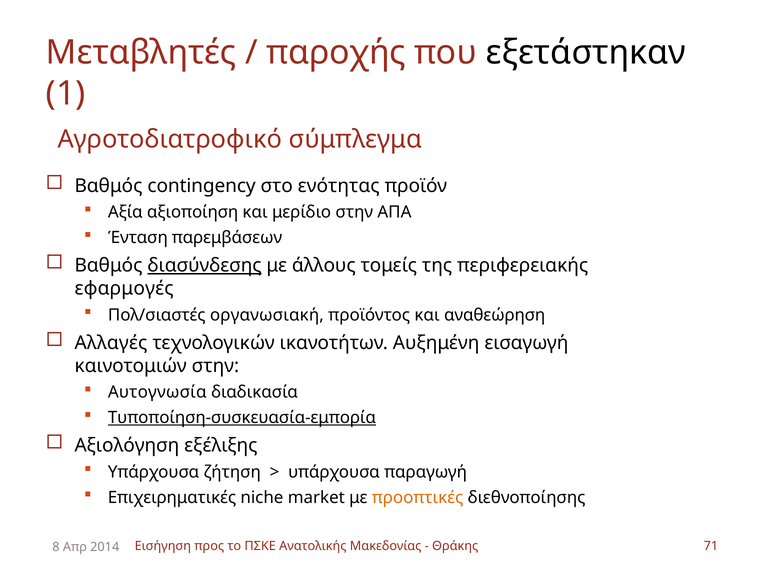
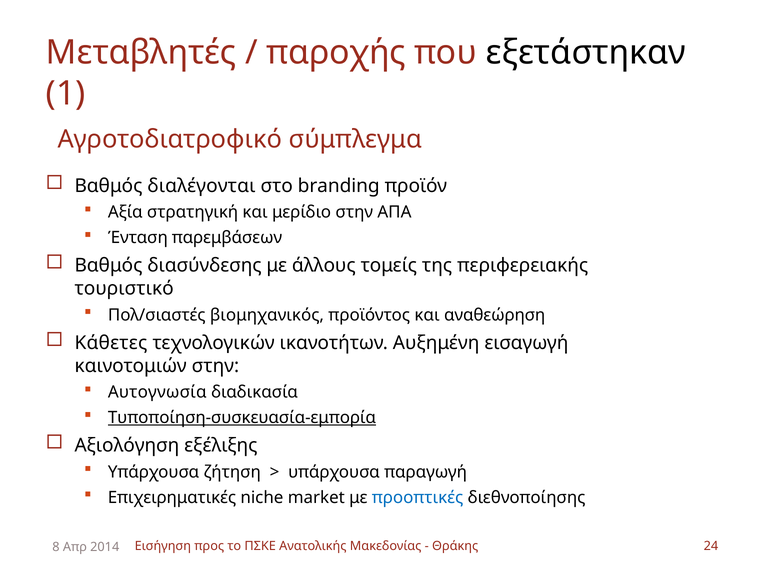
contingency: contingency -> διαλέγονται (201, 186)
ενότητας: ενότητας -> branding (339, 186)
αξιοποίηση: αξιοποίηση -> στρατηγική (193, 212)
διασύνδεσης underline: present -> none (205, 266)
εφαρμογές: εφαρμογές -> τουριστικό (124, 288)
οργανωσιακή: οργανωσιακή -> βιομηχανικός (267, 315)
Αλλαγές: Αλλαγές -> Κάθετες (111, 343)
προοπτικές colour: orange -> blue (418, 497)
71: 71 -> 24 (711, 546)
